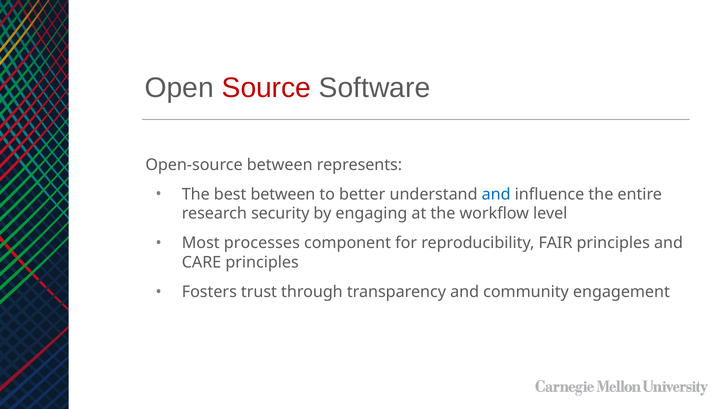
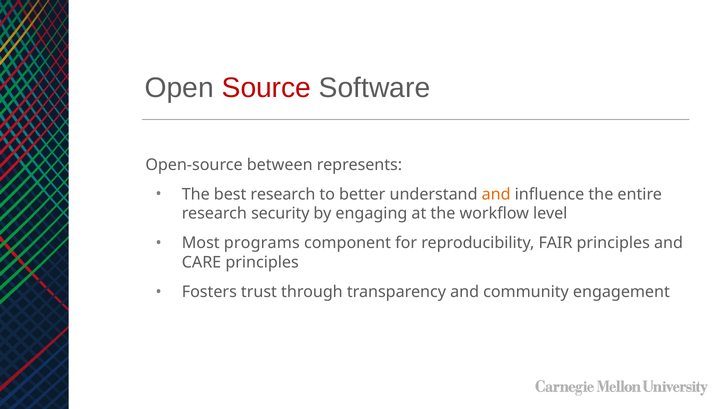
best between: between -> research (283, 194)
and colour: blue -> orange (496, 194)
processes: processes -> programs (262, 243)
